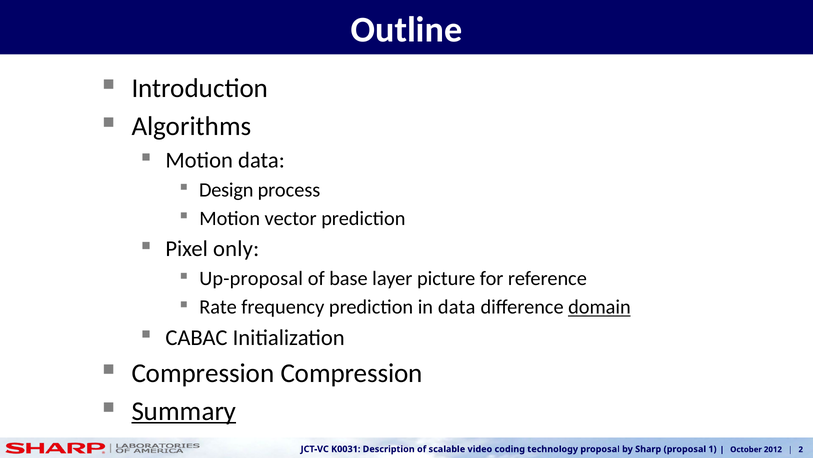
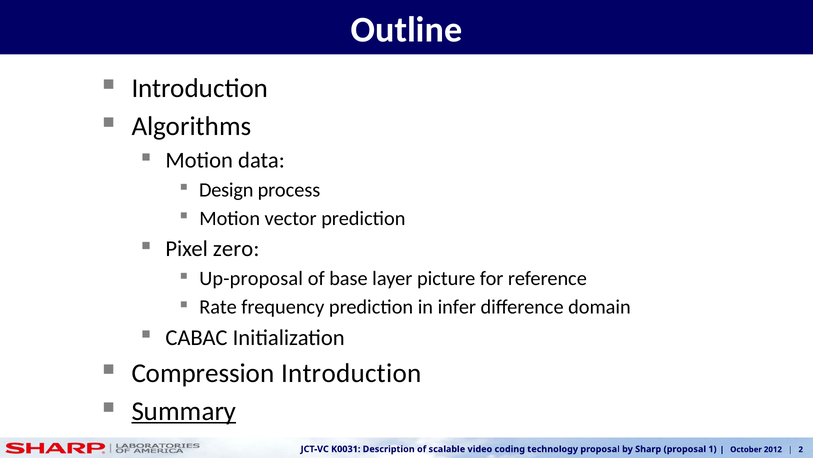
only: only -> zero (236, 249)
in data: data -> infer (457, 307)
domain underline: present -> none (599, 307)
Compression Compression: Compression -> Introduction (351, 373)
